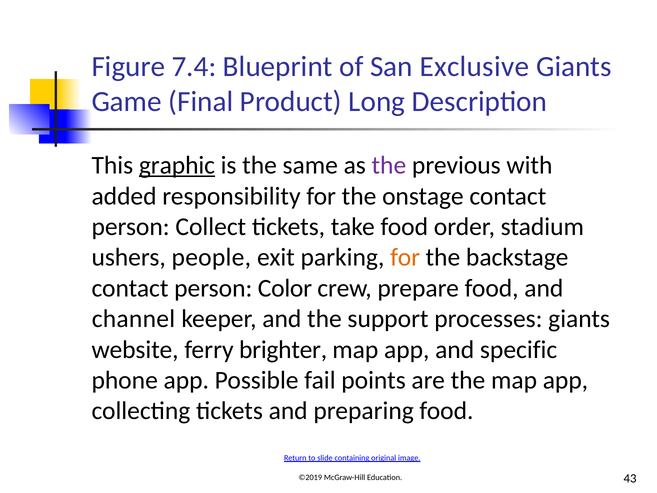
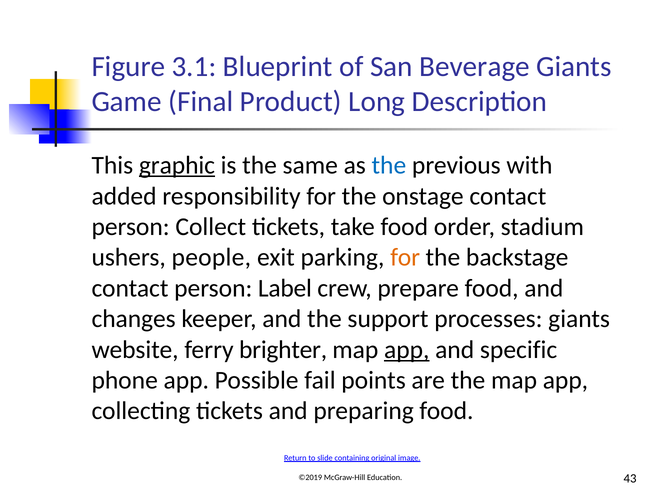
7.4: 7.4 -> 3.1 (194, 67)
Exclusive: Exclusive -> Beverage (475, 67)
the colour: purple -> blue (389, 165)
Color: Color -> Label (285, 288)
channel: channel -> changes (134, 319)
app underline: none -> present (407, 349)
